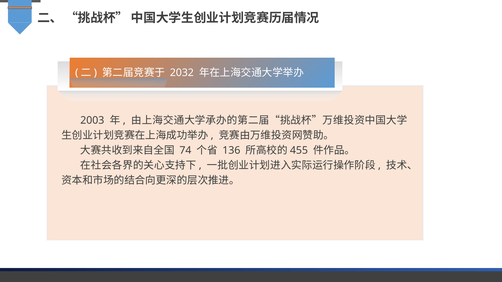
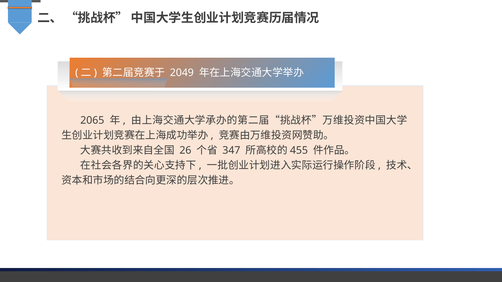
2032: 2032 -> 2049 (182, 73)
2003: 2003 -> 2065 (92, 120)
74: 74 -> 26 (185, 151)
136: 136 -> 347 (231, 151)
